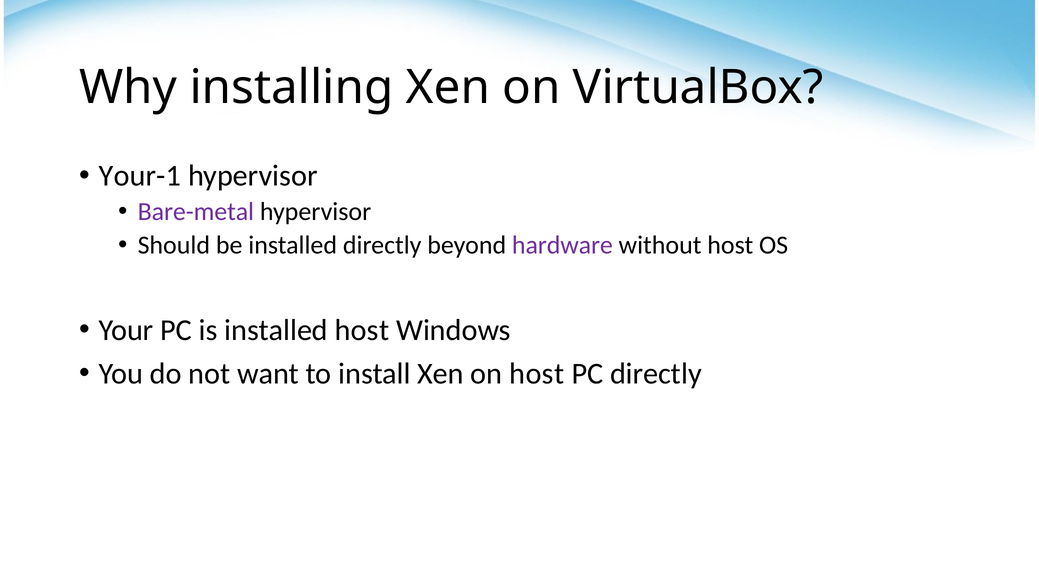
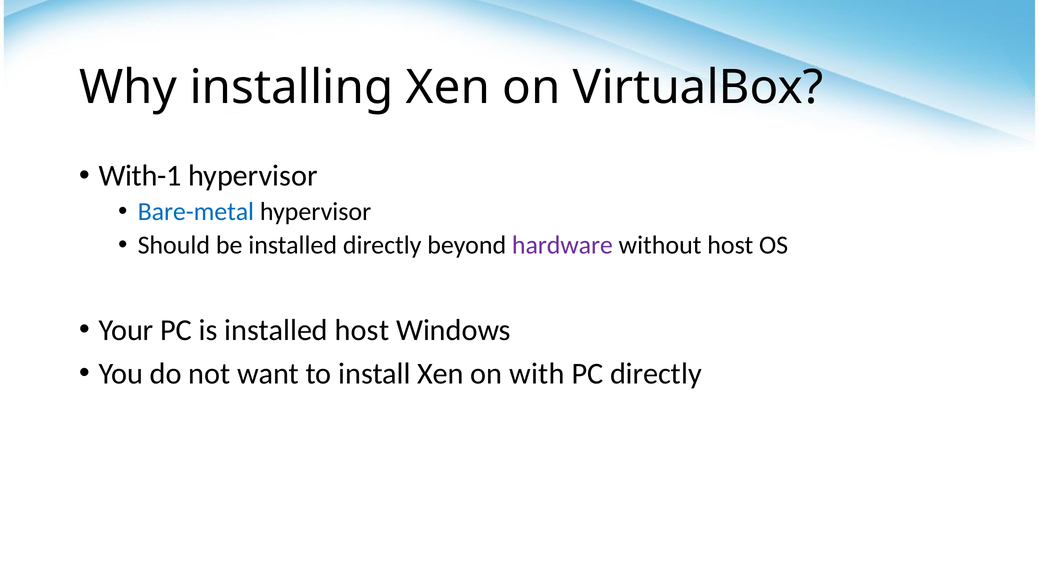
Your-1: Your-1 -> With-1 (140, 176)
Bare-metal colour: purple -> blue (196, 211)
on host: host -> with (537, 373)
